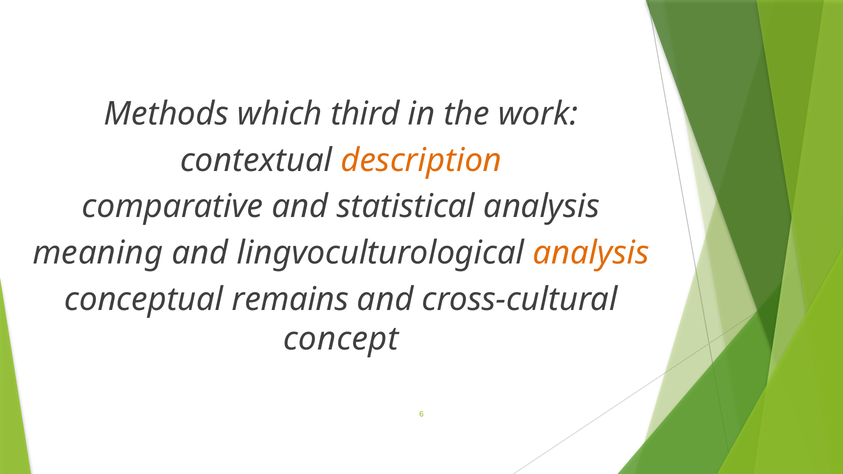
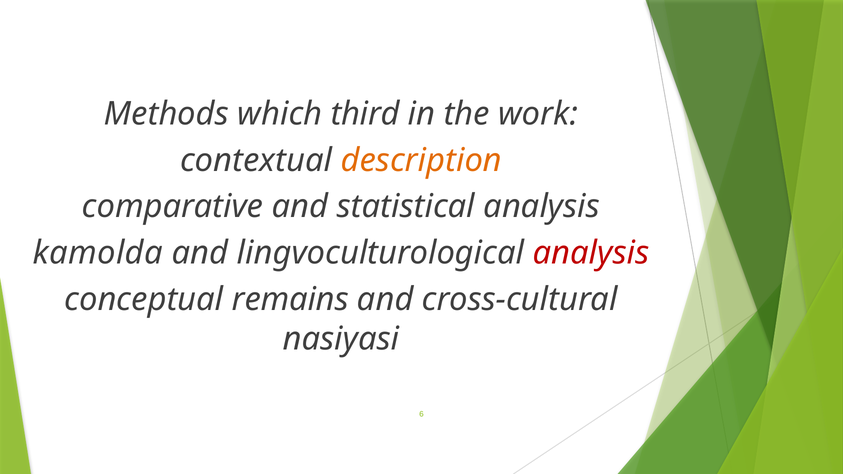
meaning: meaning -> kamolda (98, 253)
analysis colour: orange -> red (591, 253)
concept: concept -> nasiyasi (341, 339)
